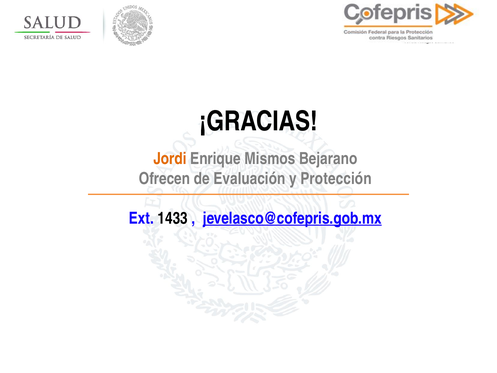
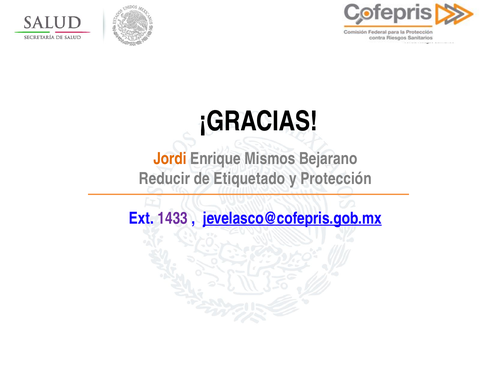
Ofrecen: Ofrecen -> Reducir (164, 178)
Evaluación: Evaluación -> Etiquetado (249, 178)
1433 colour: black -> purple (173, 218)
